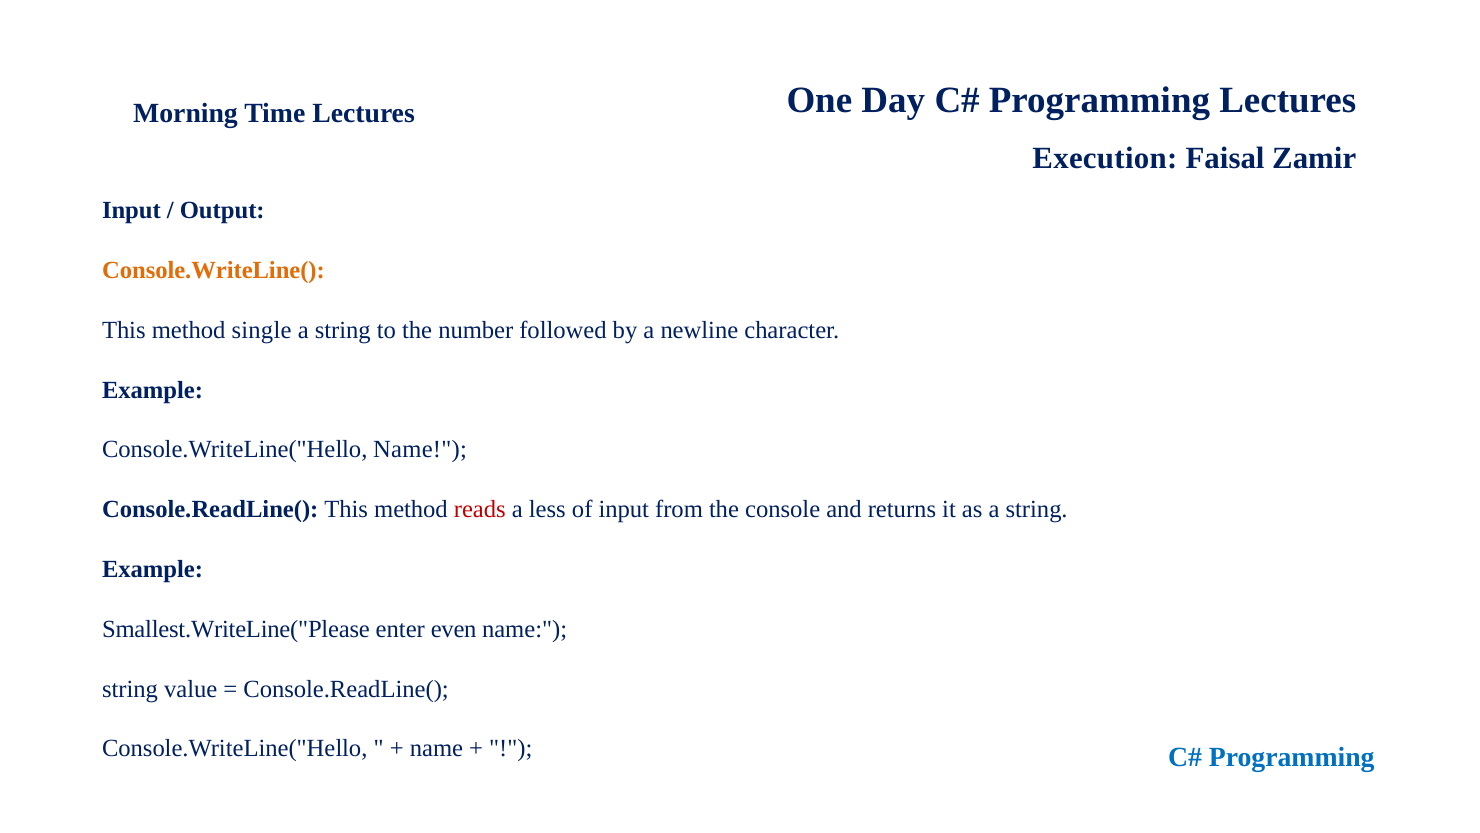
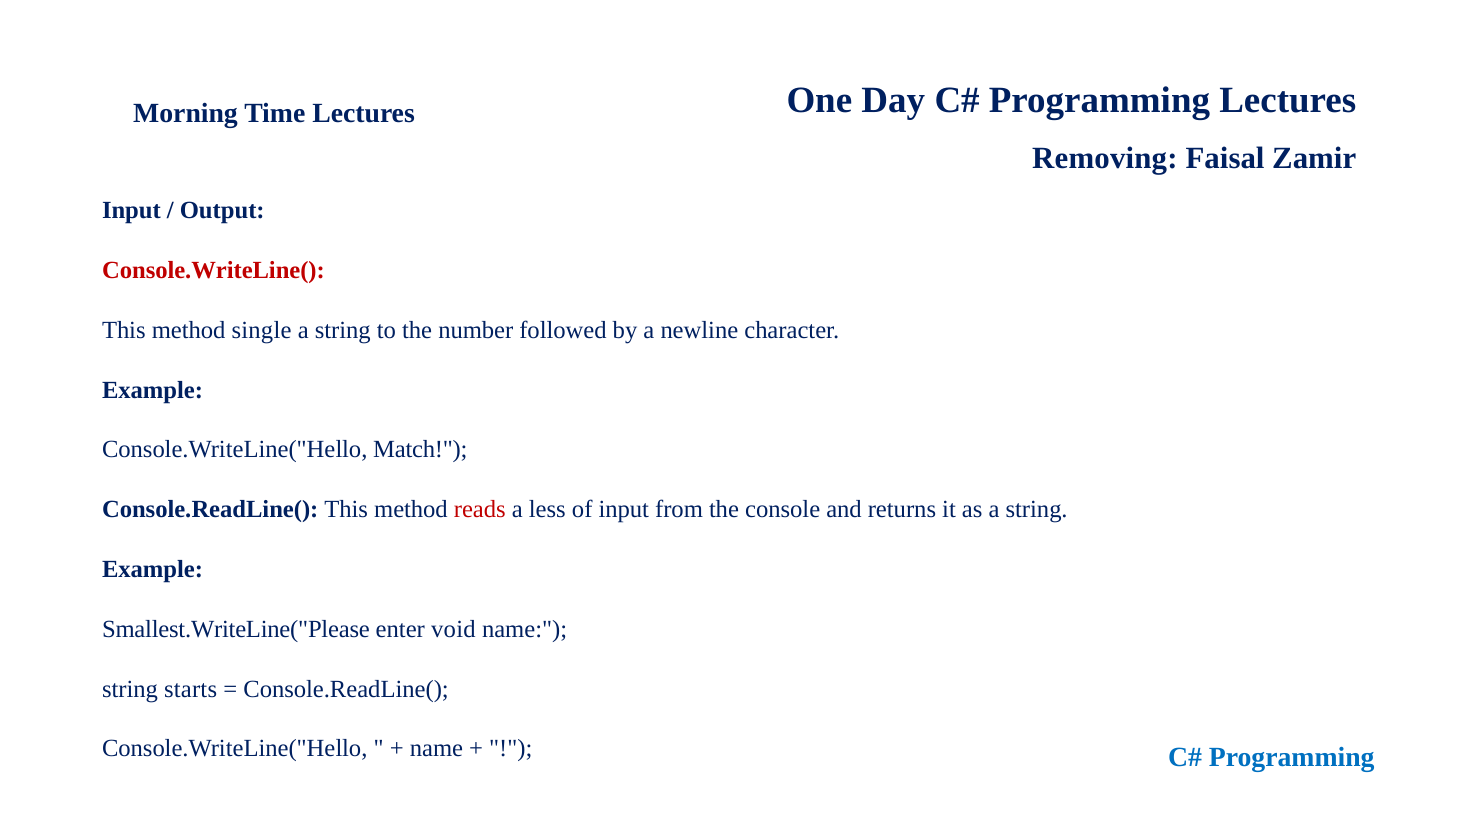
Execution: Execution -> Removing (1105, 159)
Console.WriteLine( colour: orange -> red (213, 270)
Console.WriteLine("Hello Name: Name -> Match (420, 449)
even: even -> void (453, 629)
value: value -> starts (191, 689)
